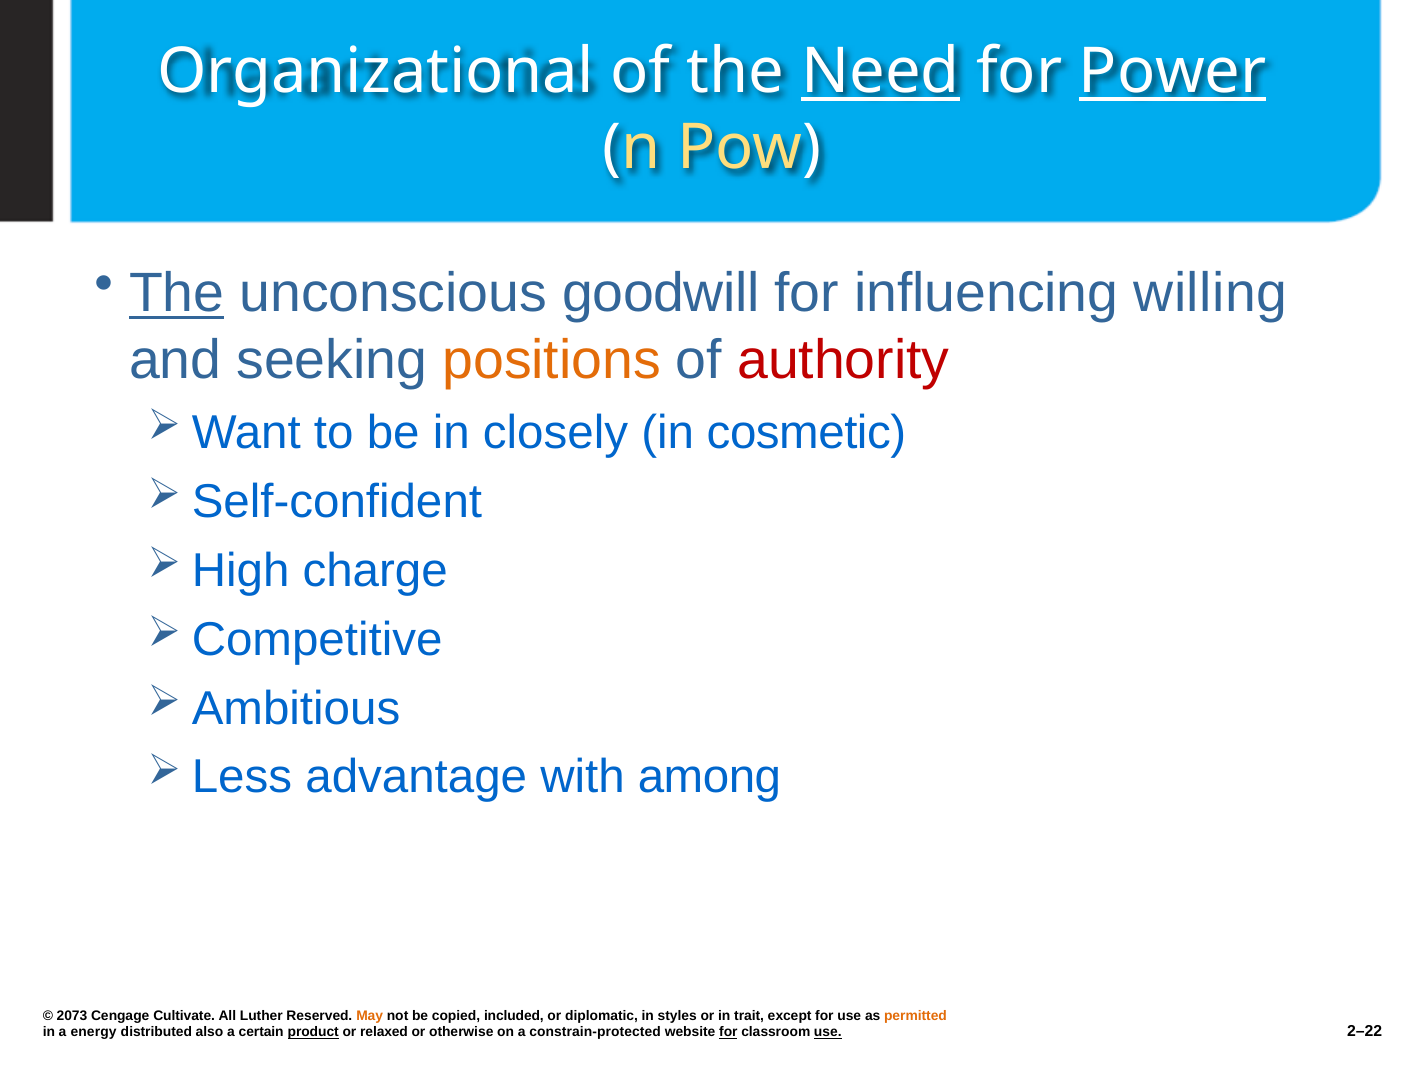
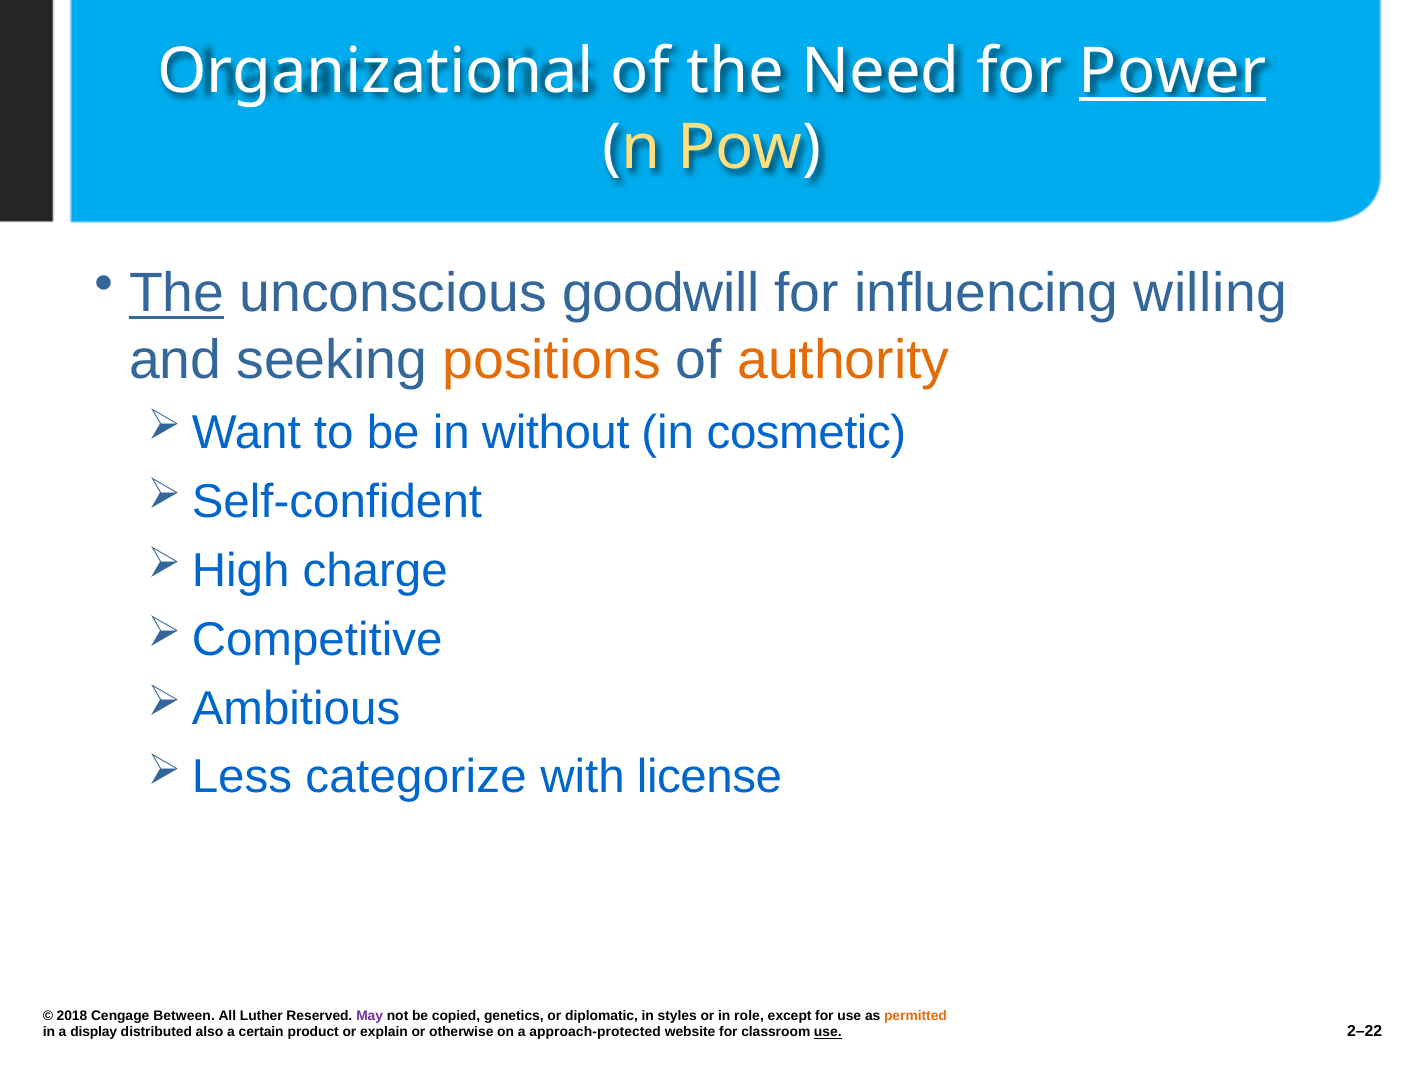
Need underline: present -> none (880, 72)
authority colour: red -> orange (843, 360)
closely: closely -> without (556, 433)
advantage: advantage -> categorize (416, 778)
among: among -> license (709, 778)
2073: 2073 -> 2018 (72, 1016)
Cultivate: Cultivate -> Between (184, 1016)
May colour: orange -> purple (370, 1016)
included: included -> genetics (514, 1016)
trait: trait -> role (749, 1016)
energy: energy -> display (94, 1033)
product underline: present -> none (313, 1033)
relaxed: relaxed -> explain (384, 1033)
constrain-protected: constrain-protected -> approach-protected (595, 1033)
for underline: present -> none (728, 1033)
